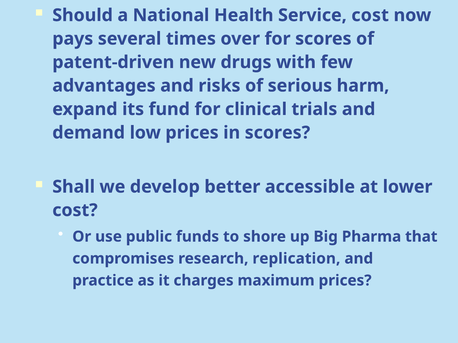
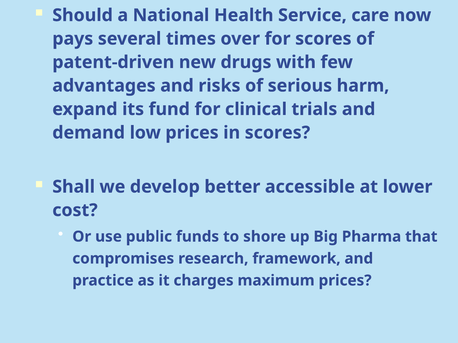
Service cost: cost -> care (370, 15)
replication: replication -> framework (296, 259)
